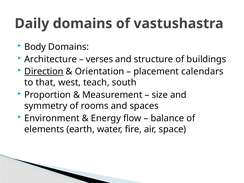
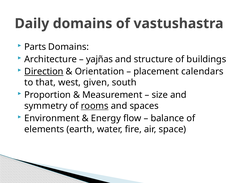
Body: Body -> Parts (35, 47)
verses: verses -> yajñas (99, 59)
teach: teach -> given (96, 83)
rooms underline: none -> present (95, 106)
